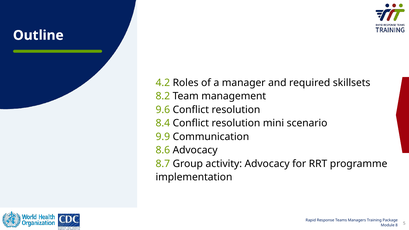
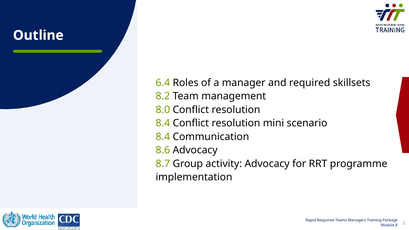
4.2: 4.2 -> 6.4 (163, 83)
9.6: 9.6 -> 8.0 (163, 110)
9.9: 9.9 -> 8.4 (163, 137)
